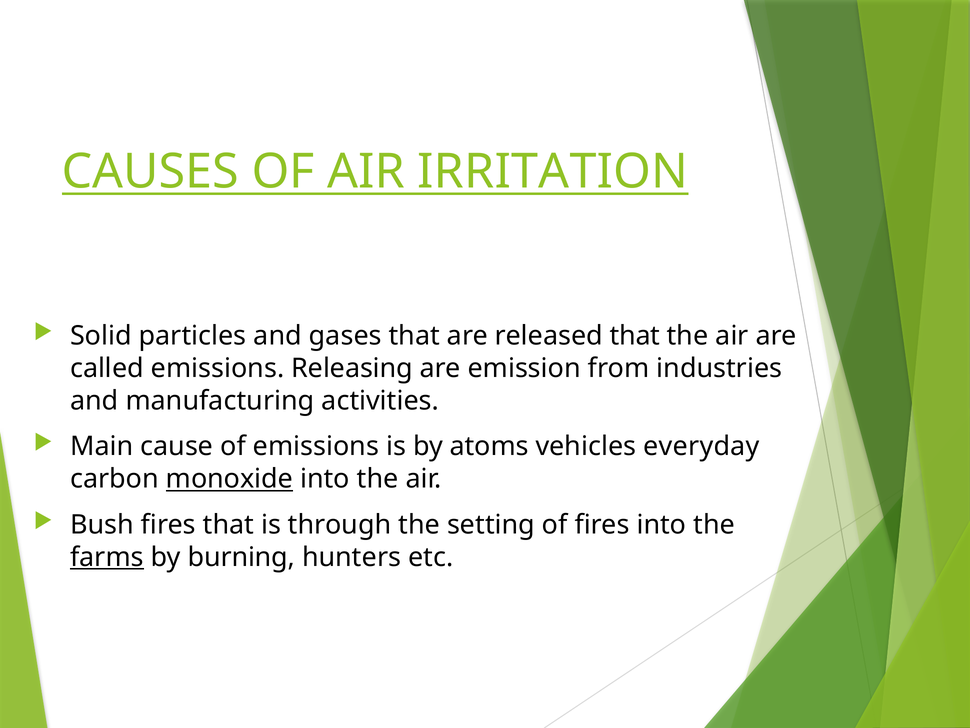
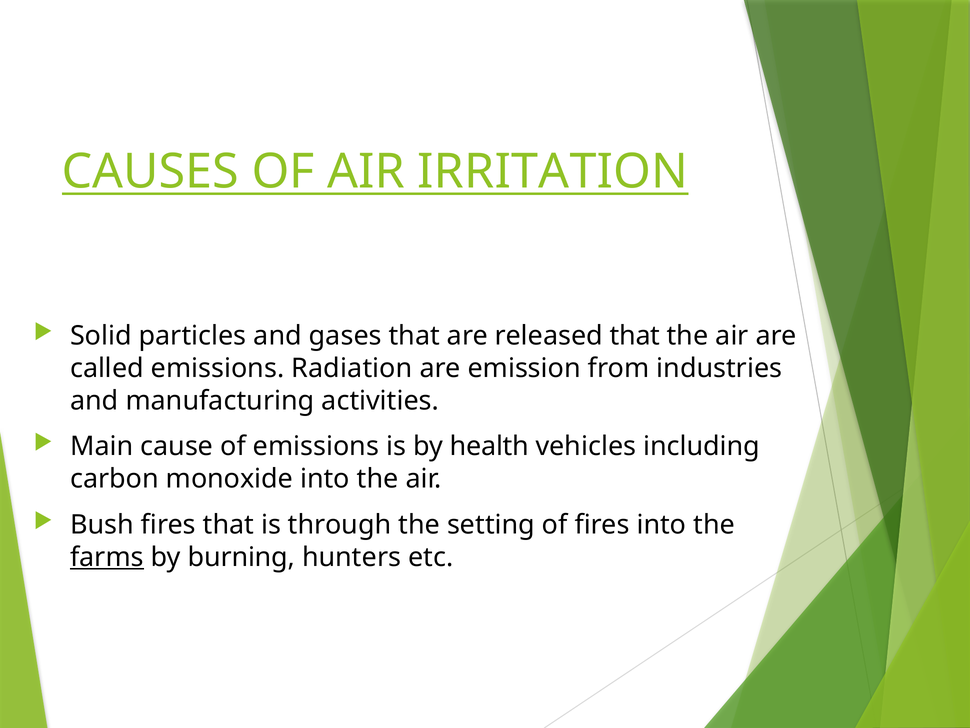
Releasing: Releasing -> Radiation (352, 368)
atoms: atoms -> health (489, 446)
everyday: everyday -> including (702, 446)
monoxide underline: present -> none (229, 479)
